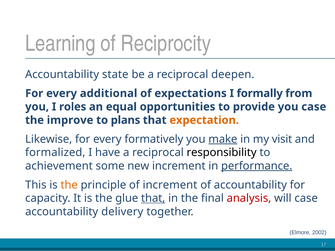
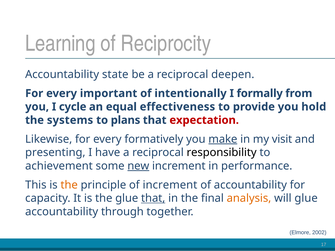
additional: additional -> important (109, 93)
expectations: expectations -> intentionally (191, 93)
roles: roles -> cycle (73, 107)
opportunities: opportunities -> effectiveness (177, 107)
you case: case -> hold (314, 107)
improve: improve -> systems (70, 120)
expectation colour: orange -> red (204, 120)
formalized: formalized -> presenting (55, 153)
new underline: none -> present (138, 166)
performance underline: present -> none (257, 166)
analysis colour: red -> orange (249, 198)
will case: case -> glue (306, 198)
delivery: delivery -> through (122, 212)
